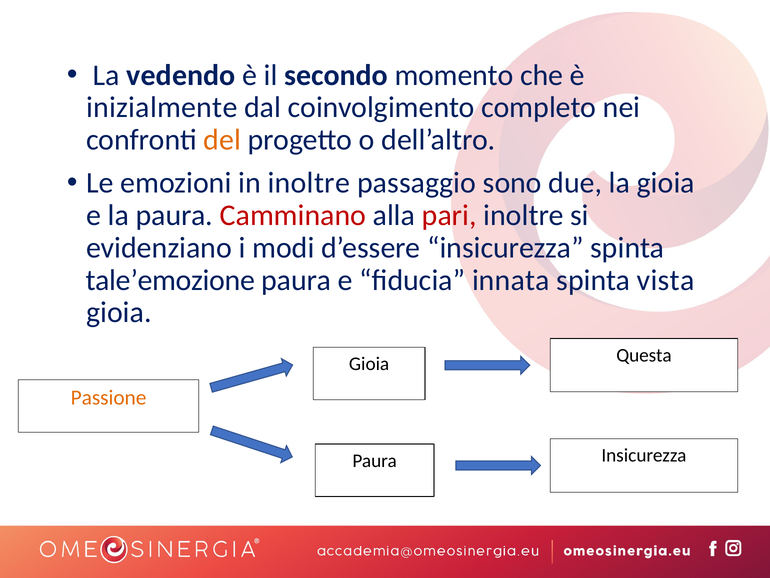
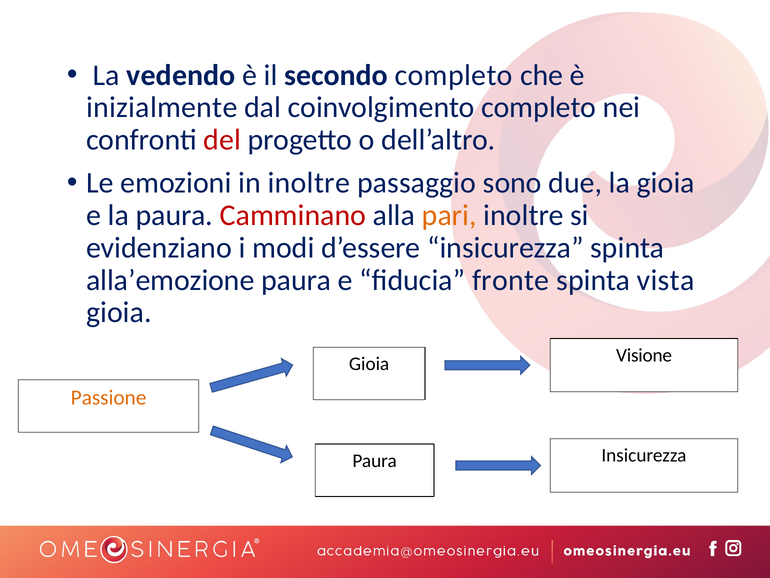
secondo momento: momento -> completo (454, 75)
del colour: orange -> red (222, 140)
pari colour: red -> orange (449, 215)
tale’emozione: tale’emozione -> alla’emozione (170, 280)
innata: innata -> fronte (511, 280)
Questa: Questa -> Visione (644, 355)
